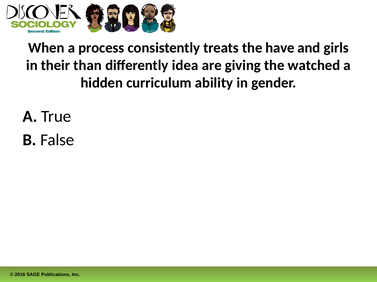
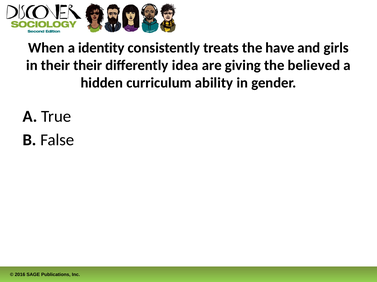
process: process -> identity (101, 48)
their than: than -> their (88, 65)
watched: watched -> believed (314, 65)
